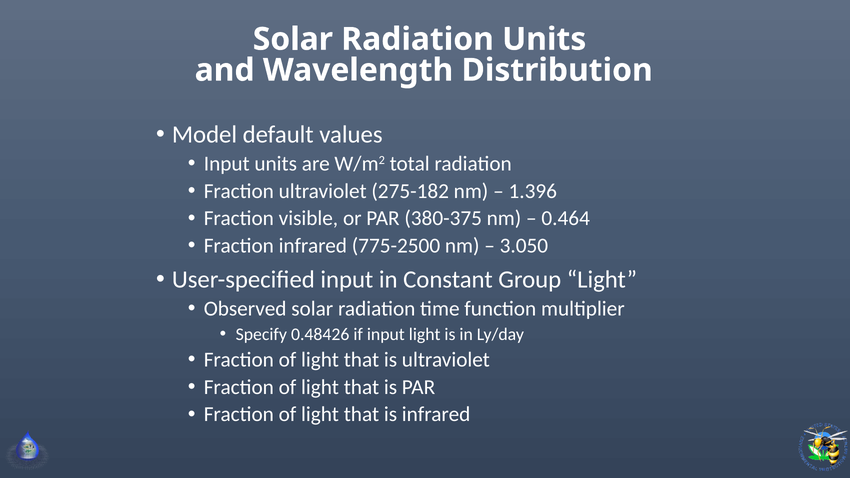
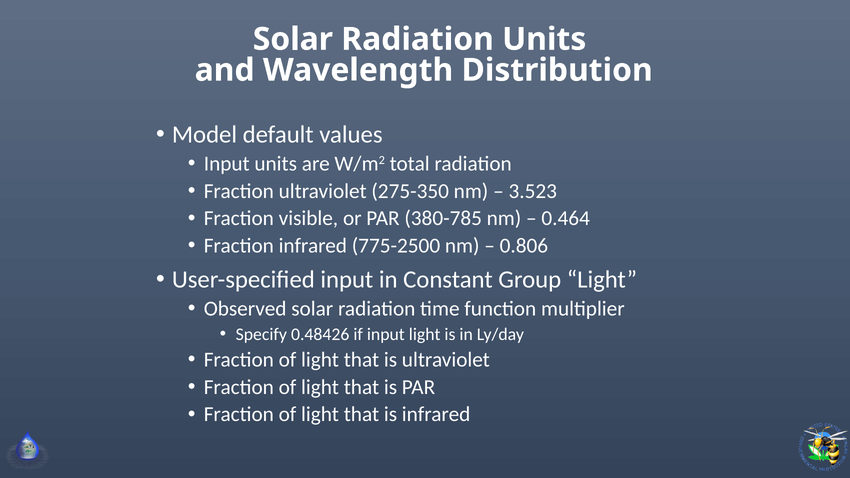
275-182: 275-182 -> 275-350 (410, 191)
1.396: 1.396 -> 3.523 (533, 191)
380-375: 380-375 -> 380-785 (443, 219)
3.050: 3.050 -> 0.806 (524, 246)
